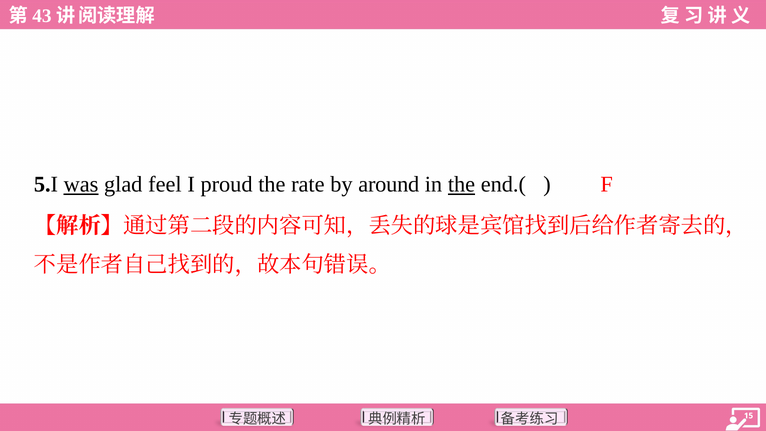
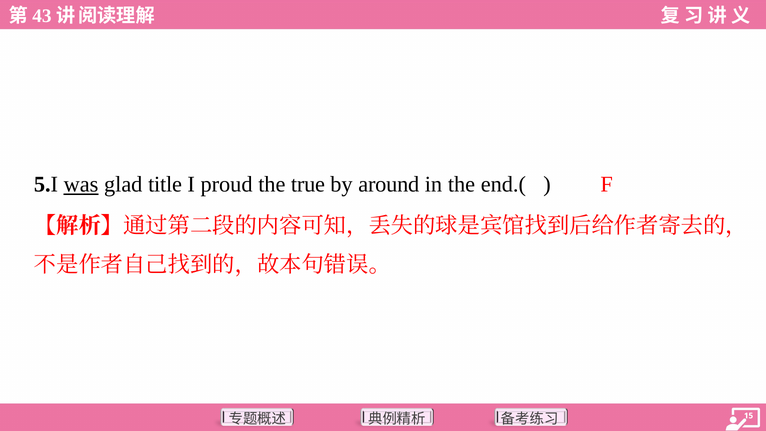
feel: feel -> title (165, 184)
rate: rate -> true (308, 184)
the underline: present -> none (462, 184)
